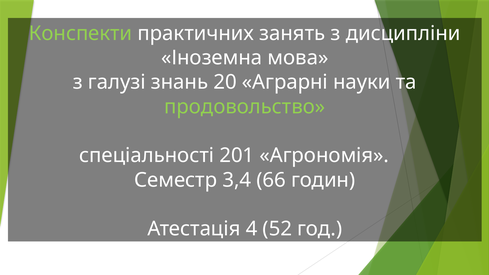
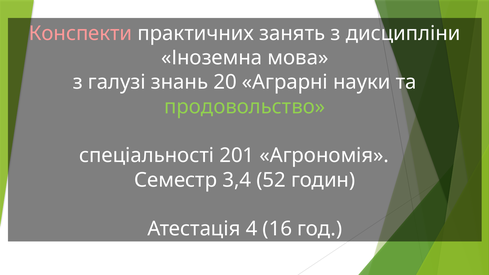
Конспекти colour: light green -> pink (81, 33)
66: 66 -> 52 (271, 180)
52: 52 -> 16 (277, 229)
